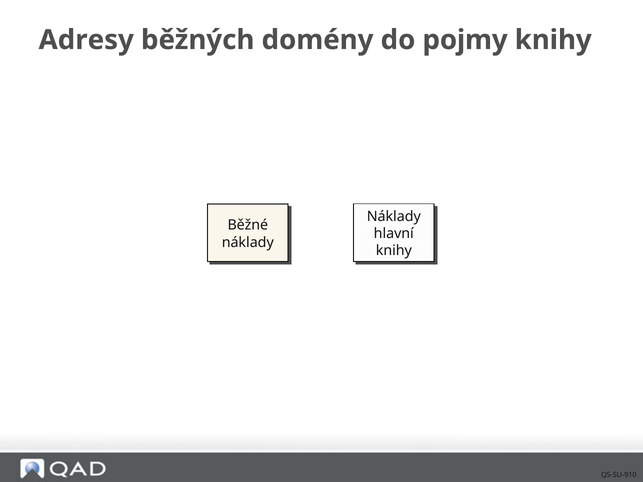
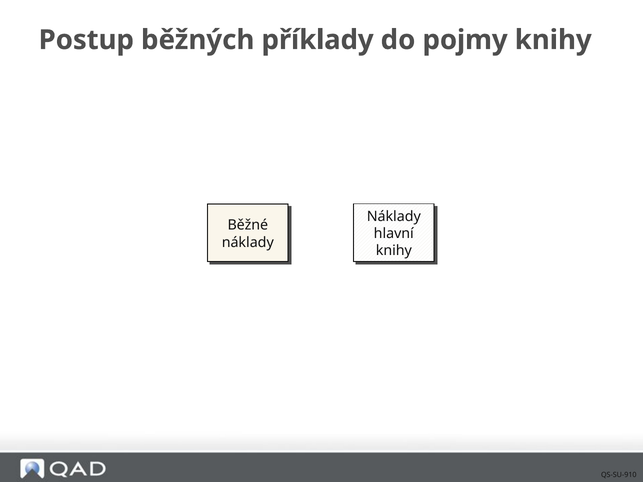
Adresy: Adresy -> Postup (86, 40)
domény: domény -> příklady (318, 40)
